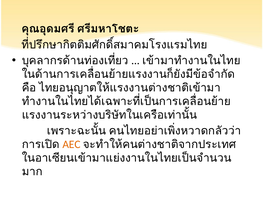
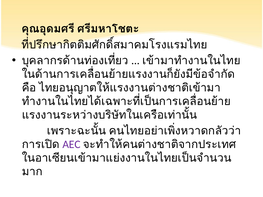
AEC colour: orange -> purple (71, 145)
